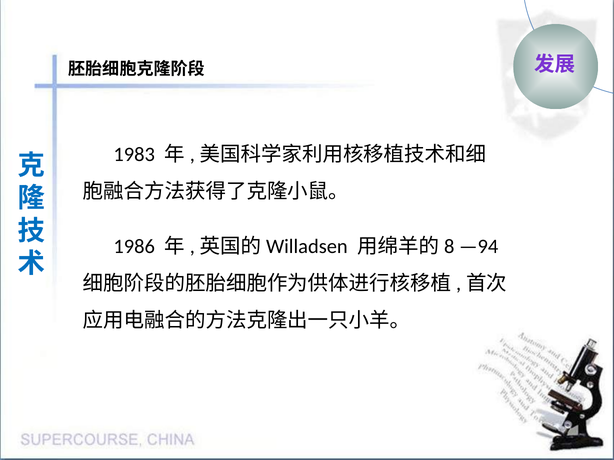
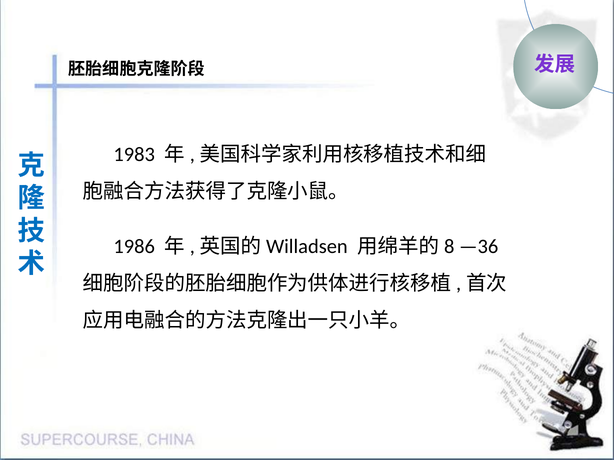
—94: —94 -> —36 (479, 247)
